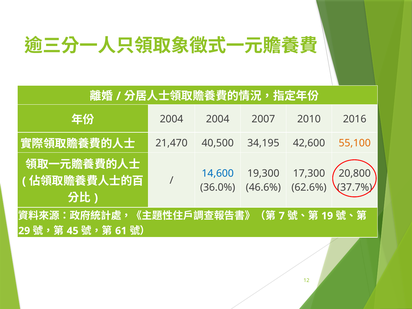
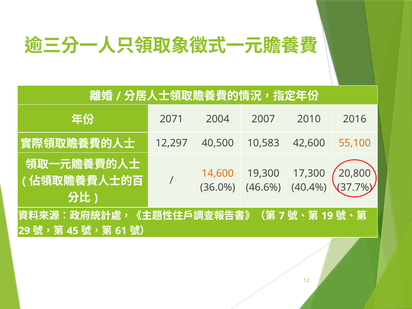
2004: 2004 -> 2071 (172, 119)
21,470: 21,470 -> 12,297 (172, 143)
34,195: 34,195 -> 10,583 (263, 143)
14,600 colour: blue -> orange (218, 173)
62.6%: 62.6% -> 40.4% (309, 187)
